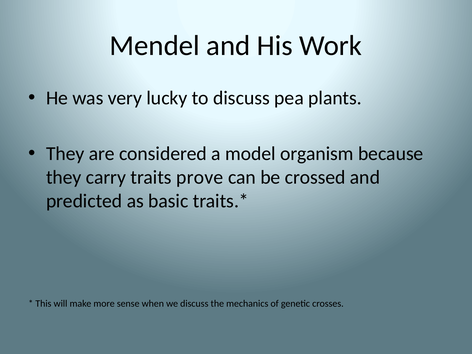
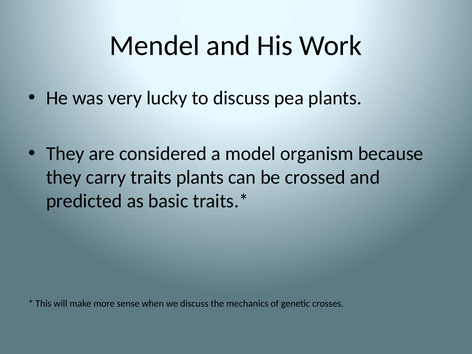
traits prove: prove -> plants (200, 177)
